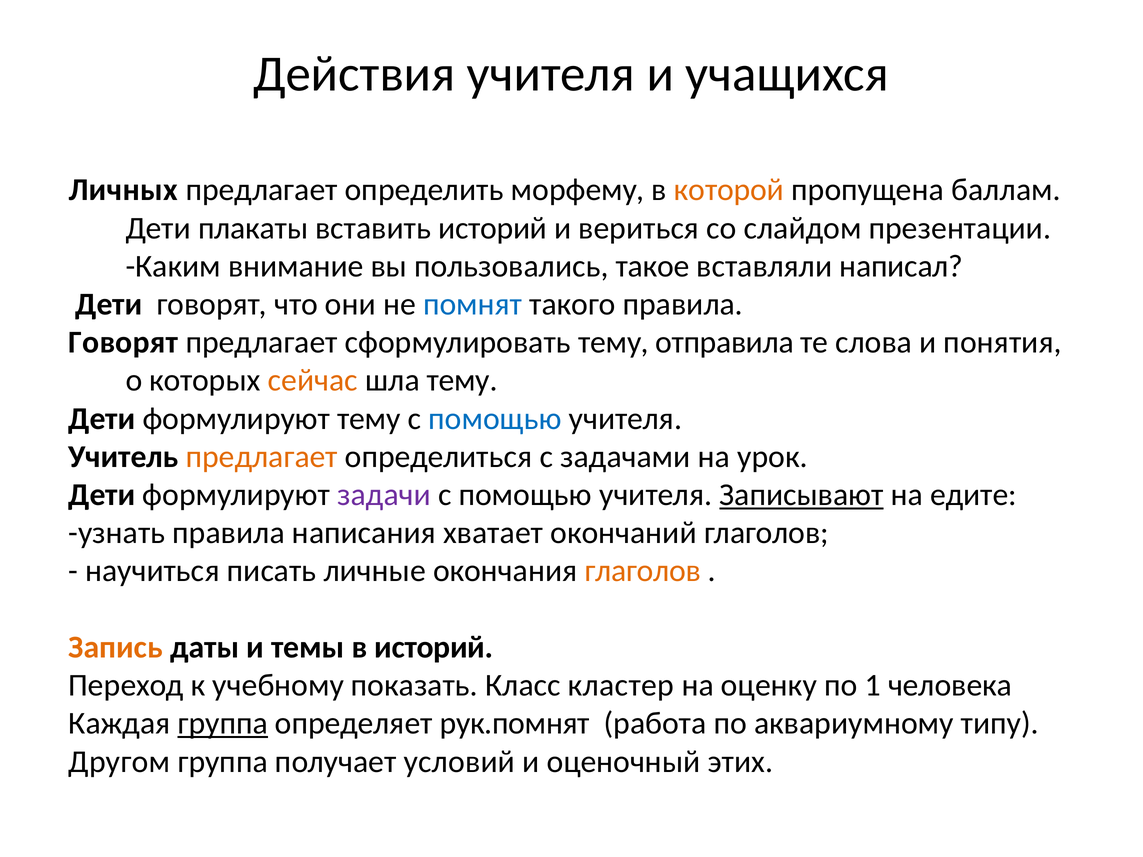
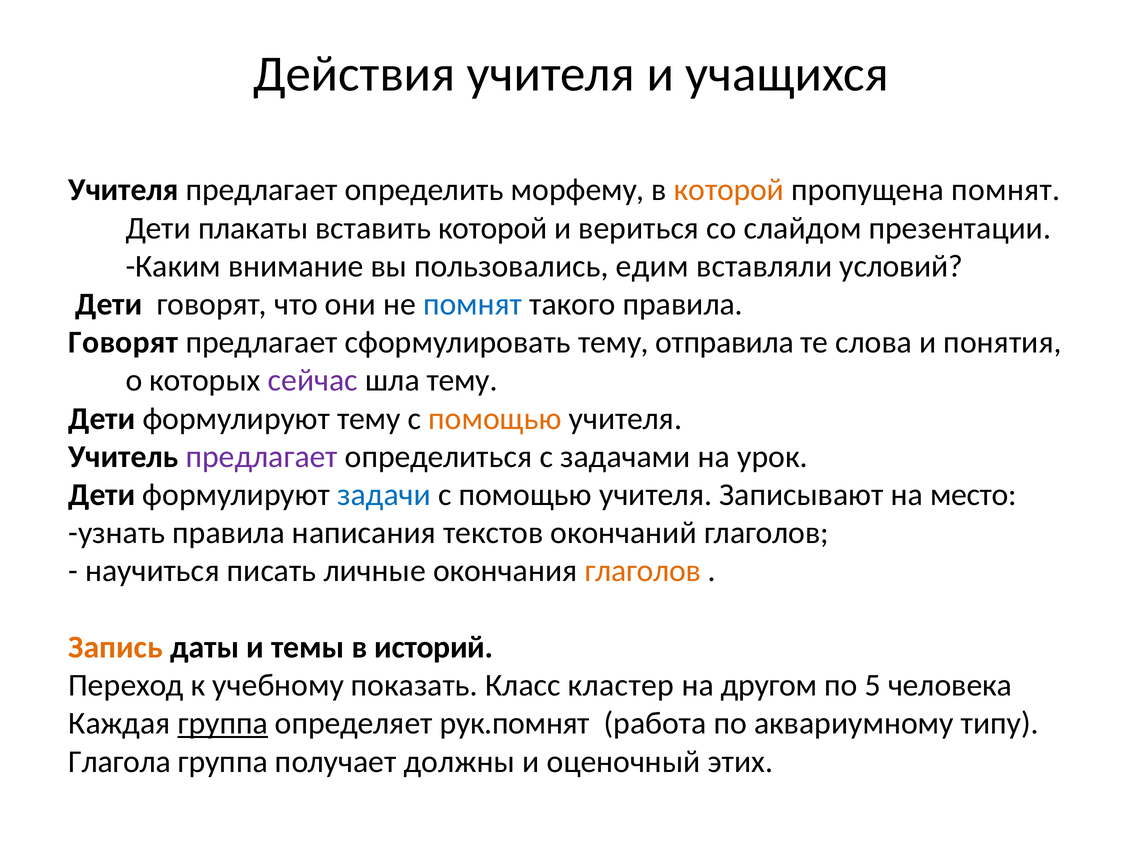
Личных: Личных -> Учителя (124, 190)
пропущена баллам: баллам -> помнят (1006, 190)
вставить историй: историй -> которой (493, 228)
такое: такое -> едим (652, 266)
написал: написал -> условий (901, 266)
сейчас colour: orange -> purple (313, 381)
помощью colour: blue -> orange (495, 419)
предлагает colour: orange -> purple (262, 457)
задачи colour: purple -> blue (384, 495)
Записывают underline: present -> none (801, 495)
едите: едите -> место (973, 495)
хватает: хватает -> текстов (493, 533)
оценку: оценку -> другом (769, 686)
1: 1 -> 5 (873, 686)
Другом: Другом -> Глагола (120, 762)
условий: условий -> должны (459, 762)
